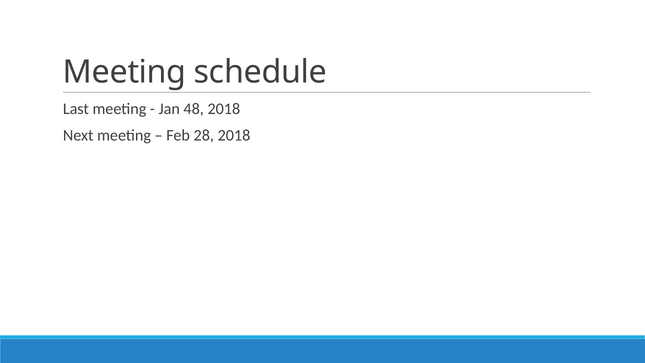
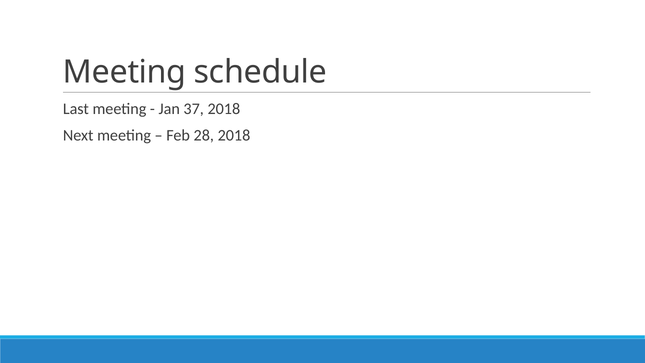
48: 48 -> 37 (194, 109)
